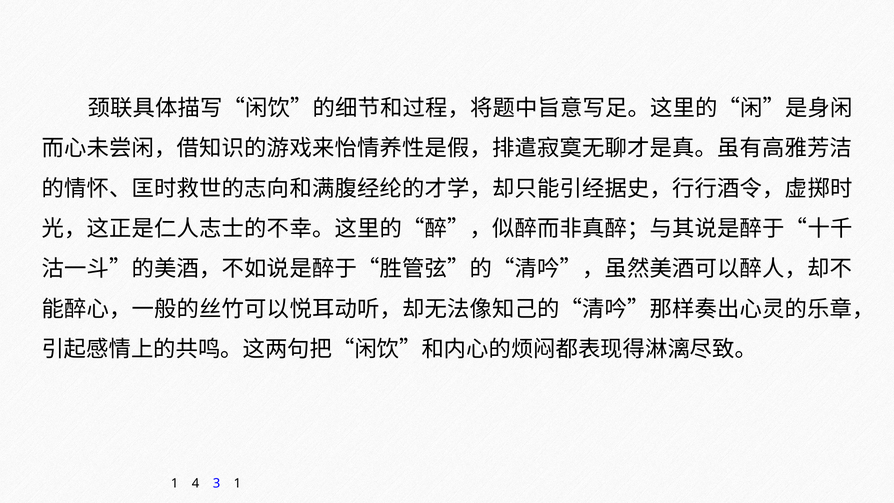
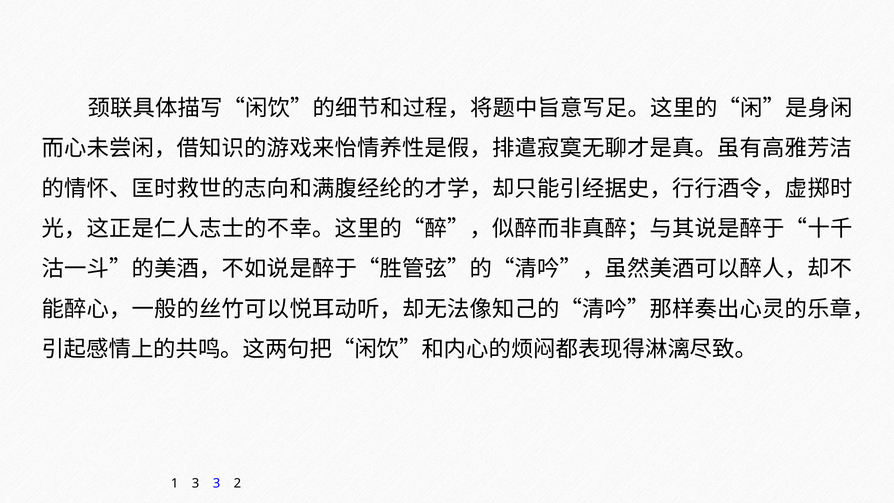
1 4: 4 -> 3 (196, 483)
3 1: 1 -> 2 (237, 483)
